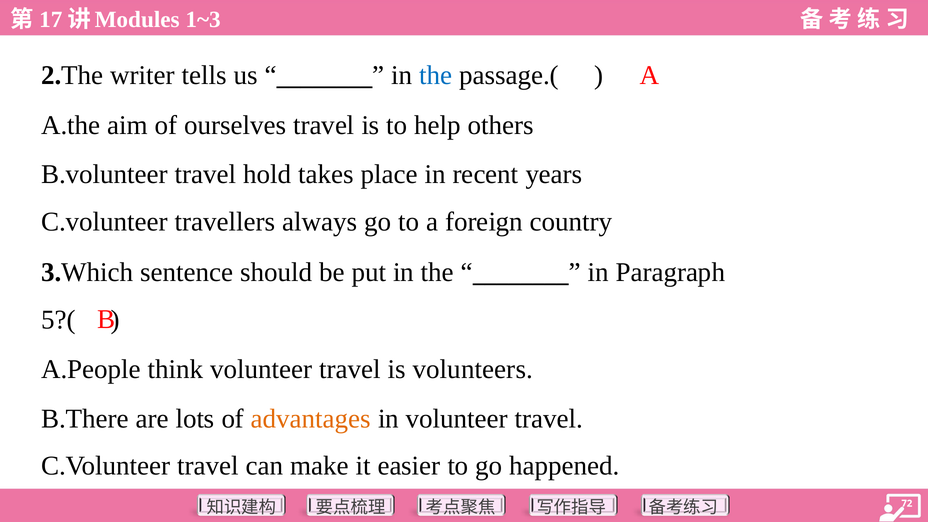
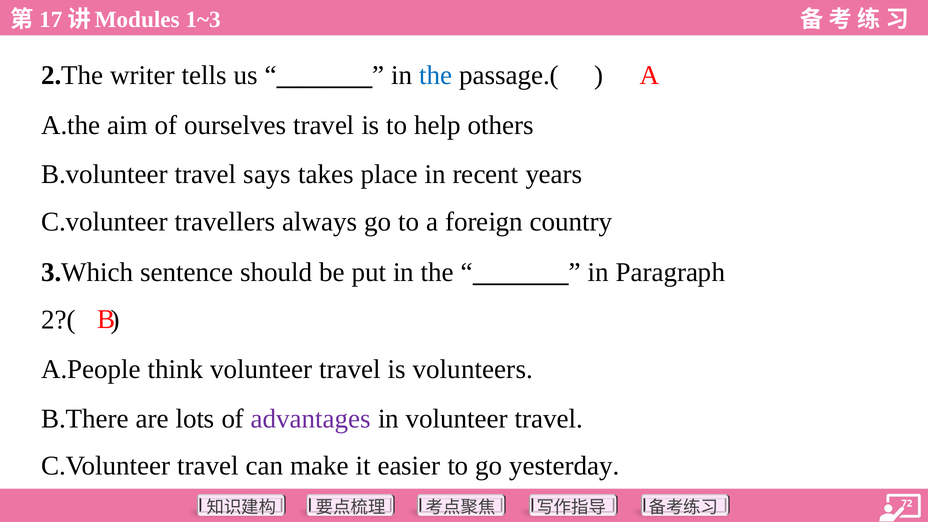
hold: hold -> says (267, 175)
5?(: 5?( -> 2?( (58, 320)
advantages colour: orange -> purple (311, 419)
happened: happened -> yesterday (565, 466)
